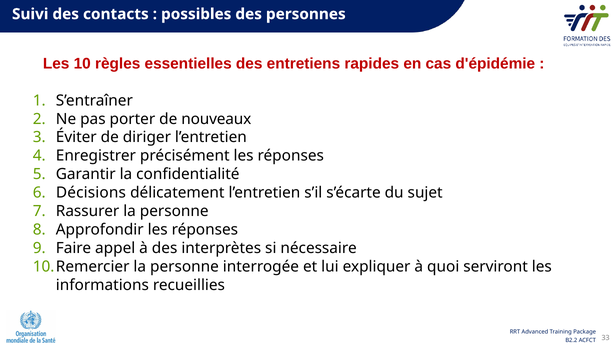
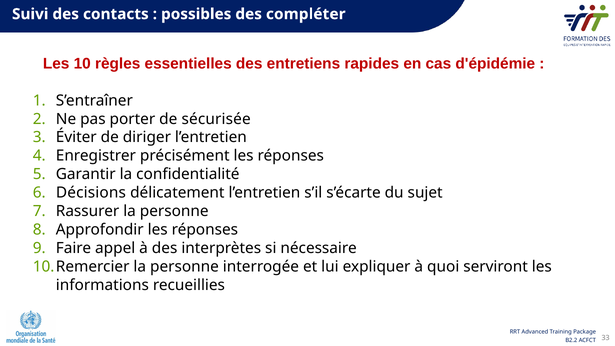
personnes: personnes -> compléter (306, 14)
nouveaux: nouveaux -> sécurisée (216, 119)
